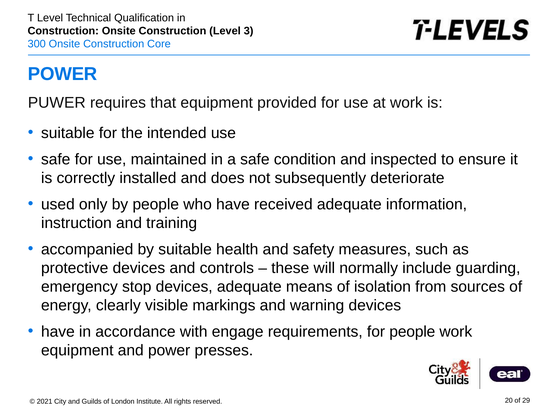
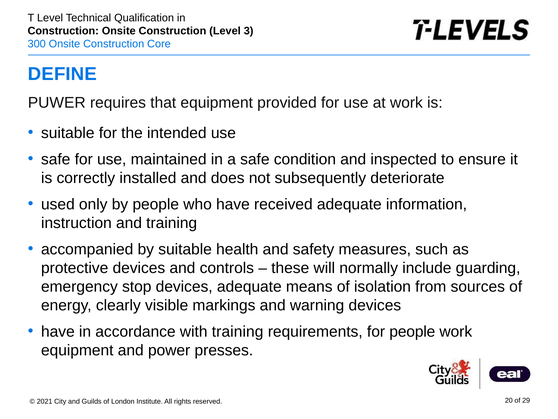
POWER: POWER -> DEFINE (62, 74)
with engage: engage -> training (238, 331)
